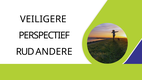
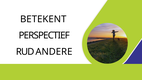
VEILIGERE: VEILIGERE -> BETEKENT (43, 19)
